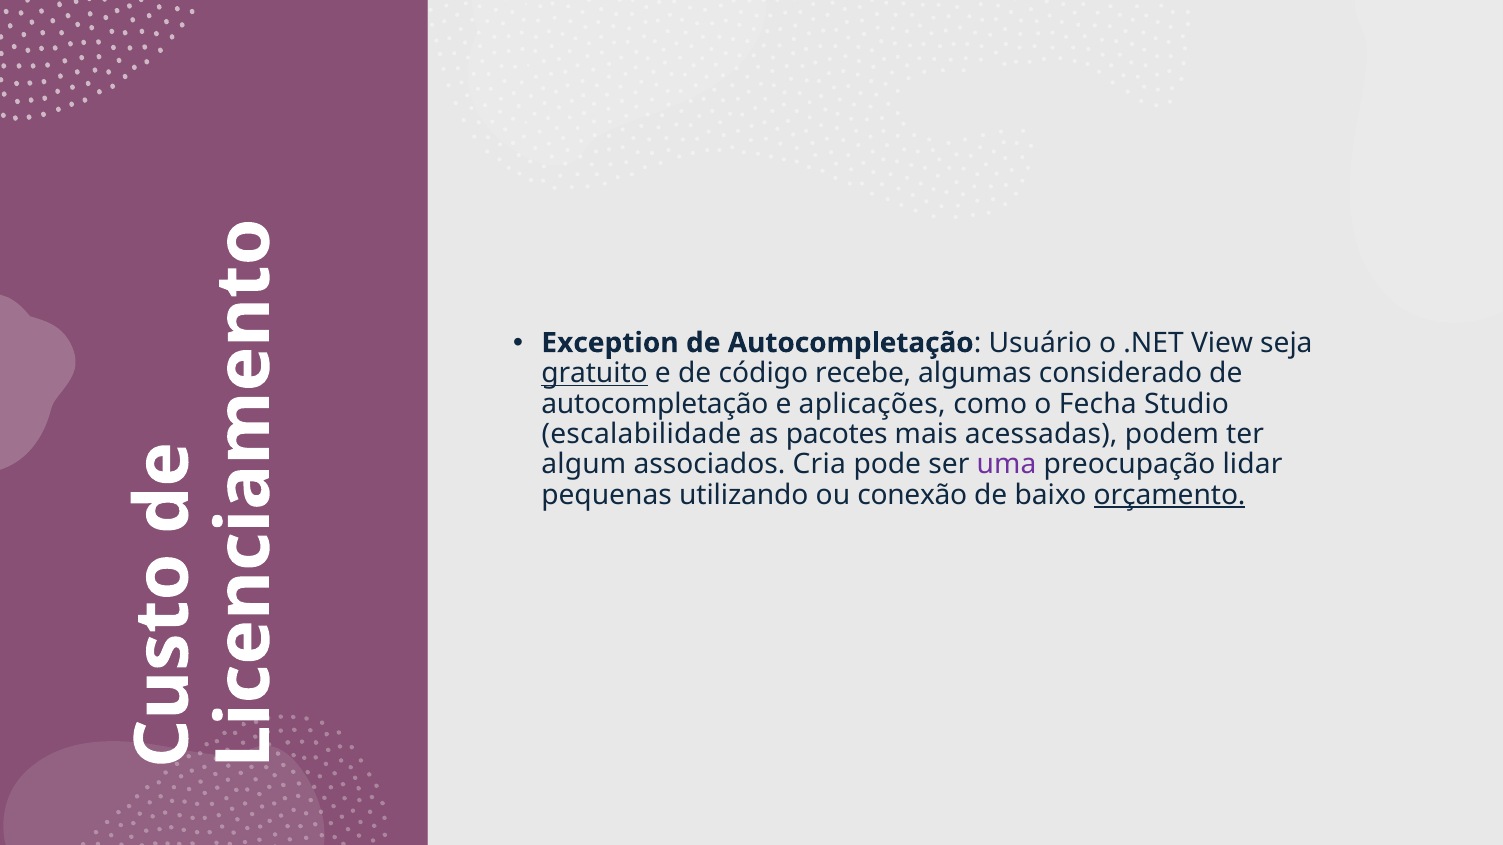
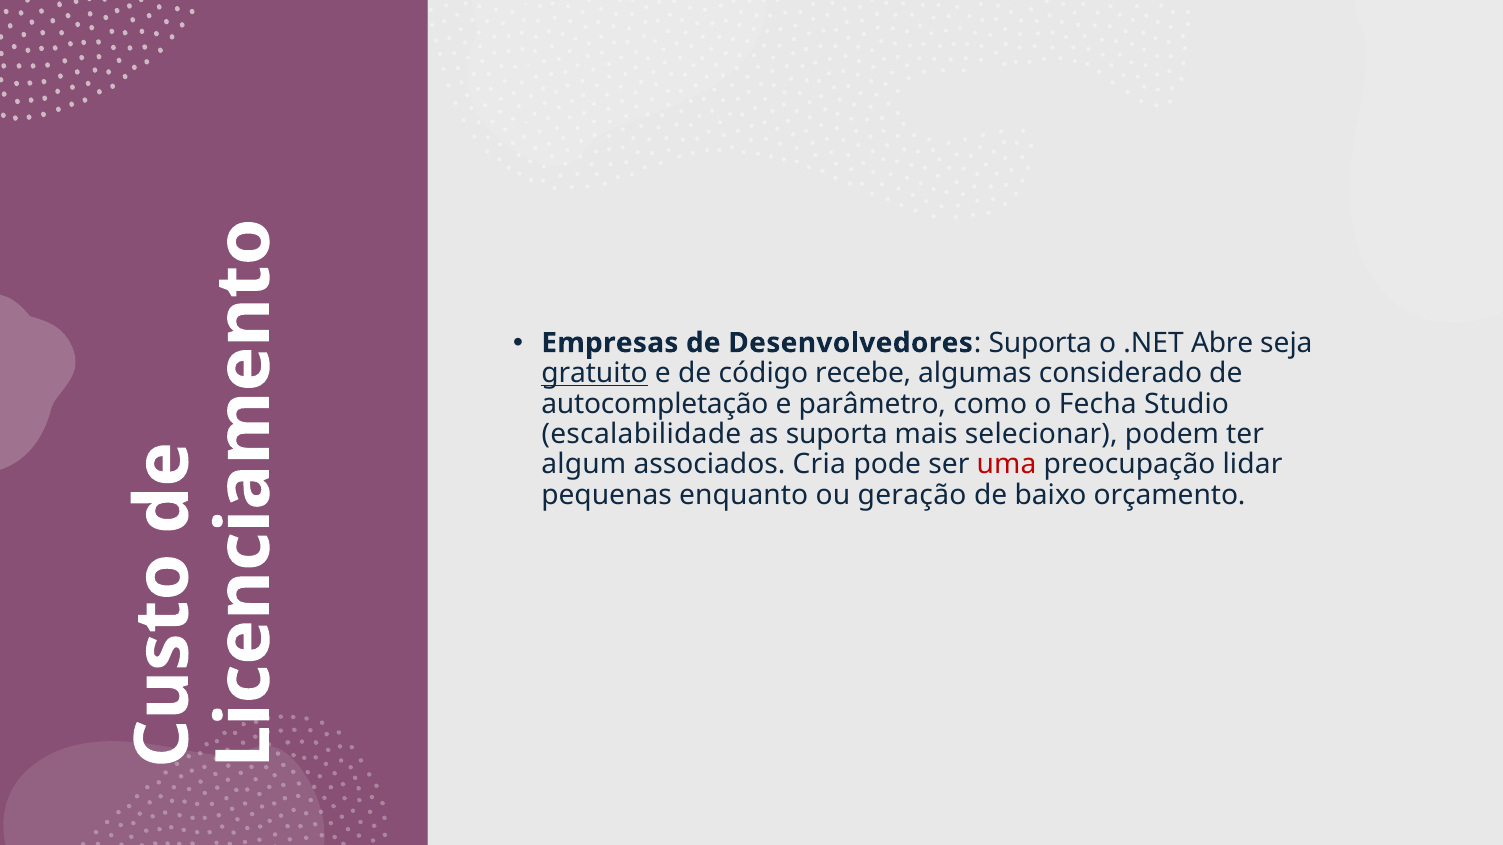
Exception: Exception -> Empresas (610, 343)
Autocompletação: Autocompletação -> Desenvolvedores (851, 343)
Usuário: Usuário -> Suporta (1040, 343)
View: View -> Abre (1222, 343)
aplicações: aplicações -> parâmetro (872, 404)
as pacotes: pacotes -> suporta (837, 434)
acessadas: acessadas -> selecionar (1041, 434)
uma colour: purple -> red (1007, 465)
utilizando: utilizando -> enquanto (744, 495)
conexão: conexão -> geração (912, 495)
orçamento underline: present -> none (1170, 495)
